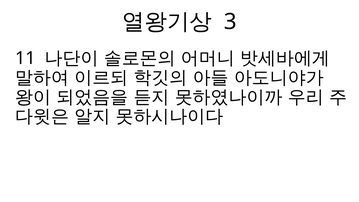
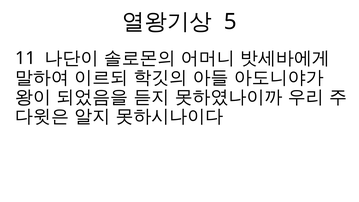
3: 3 -> 5 (230, 22)
